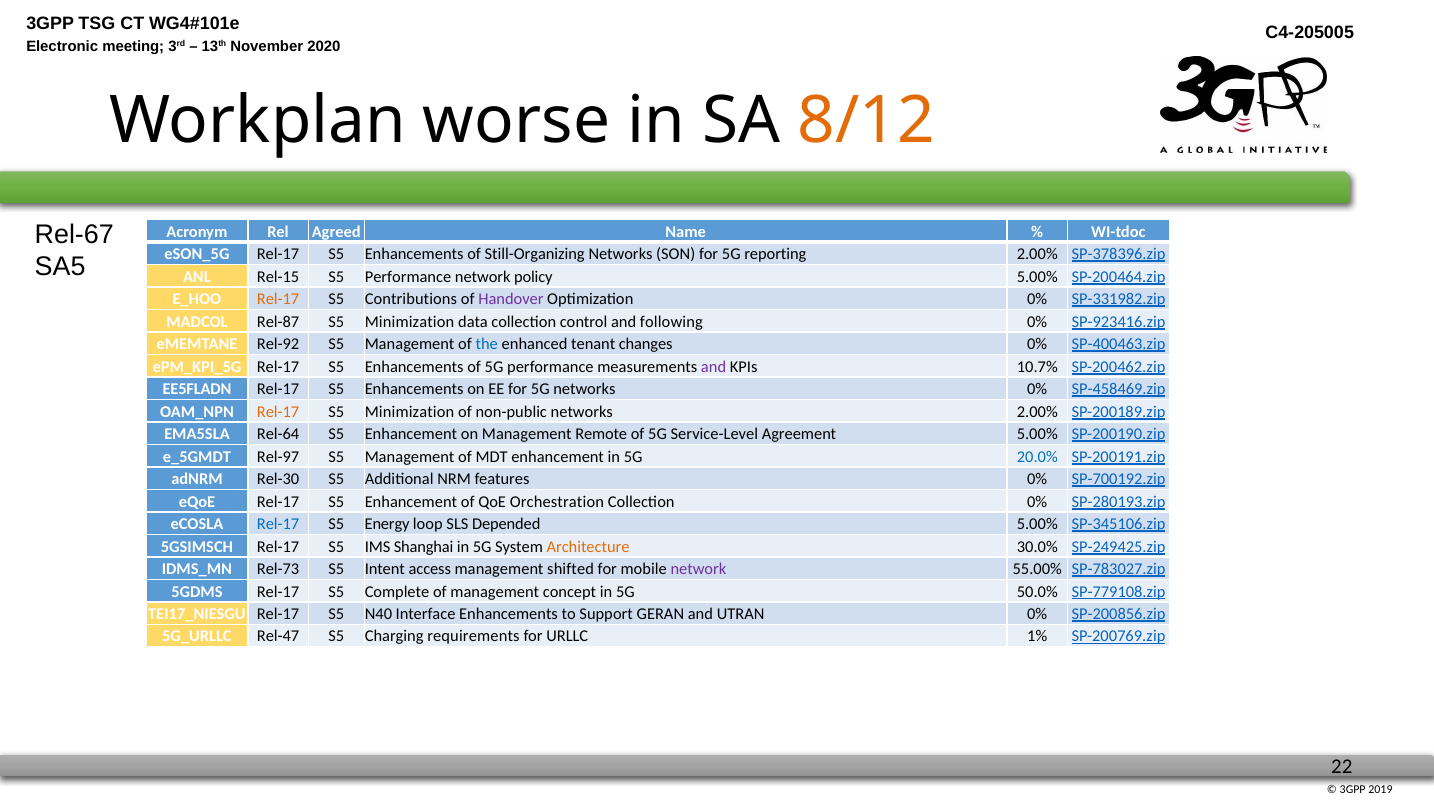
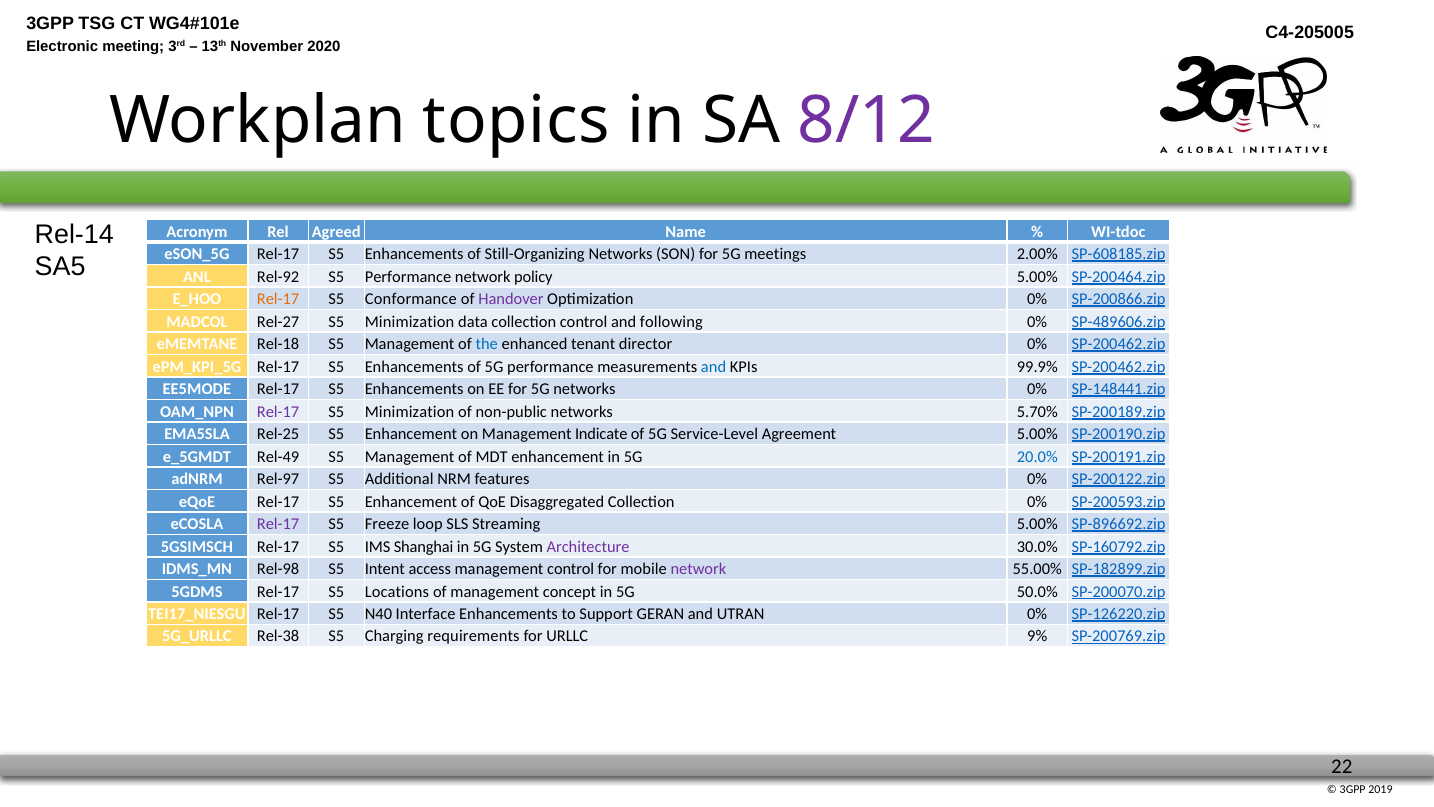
worse: worse -> topics (516, 120)
8/12 colour: orange -> purple (866, 120)
Rel-67: Rel-67 -> Rel-14 (74, 234)
reporting: reporting -> meetings (775, 254)
SP-378396.zip: SP-378396.zip -> SP-608185.zip (1118, 254)
Rel-15: Rel-15 -> Rel-92 (278, 277)
Contributions: Contributions -> Conformance (411, 299)
SP-331982.zip: SP-331982.zip -> SP-200866.zip (1118, 299)
Rel-87: Rel-87 -> Rel-27 (278, 322)
SP-923416.zip: SP-923416.zip -> SP-489606.zip (1118, 322)
Rel-92: Rel-92 -> Rel-18 (278, 344)
changes: changes -> director (646, 344)
0% SP-400463.zip: SP-400463.zip -> SP-200462.zip (1118, 344)
and colour: purple -> blue (714, 366)
10.7%: 10.7% -> 99.9% (1037, 366)
EE5FLADN: EE5FLADN -> EE5MODE (197, 389)
SP-458469.zip: SP-458469.zip -> SP-148441.zip (1118, 389)
Rel-17 colour: orange -> purple (278, 411)
networks 2.00%: 2.00% -> 5.70% (1037, 411)
Rel-64: Rel-64 -> Rel-25 (278, 434)
Remote: Remote -> Indicate (601, 434)
Rel-97: Rel-97 -> Rel-49 (278, 456)
Rel-30: Rel-30 -> Rel-97 (278, 479)
SP-700192.zip: SP-700192.zip -> SP-200122.zip (1118, 479)
Orchestration: Orchestration -> Disaggregated (557, 501)
SP-280193.zip: SP-280193.zip -> SP-200593.zip (1118, 501)
Rel-17 colour: blue -> purple (278, 524)
Energy: Energy -> Freeze (387, 524)
Depended: Depended -> Streaming (506, 524)
SP-345106.zip: SP-345106.zip -> SP-896692.zip (1118, 524)
Architecture colour: orange -> purple (588, 546)
SP-249425.zip: SP-249425.zip -> SP-160792.zip (1118, 546)
Rel-73: Rel-73 -> Rel-98 (278, 569)
management shifted: shifted -> control (571, 569)
SP-783027.zip: SP-783027.zip -> SP-182899.zip (1118, 569)
Complete: Complete -> Locations (397, 591)
SP-779108.zip: SP-779108.zip -> SP-200070.zip (1118, 591)
SP-200856.zip: SP-200856.zip -> SP-126220.zip (1118, 614)
Rel-47: Rel-47 -> Rel-38 (278, 636)
1%: 1% -> 9% (1037, 636)
